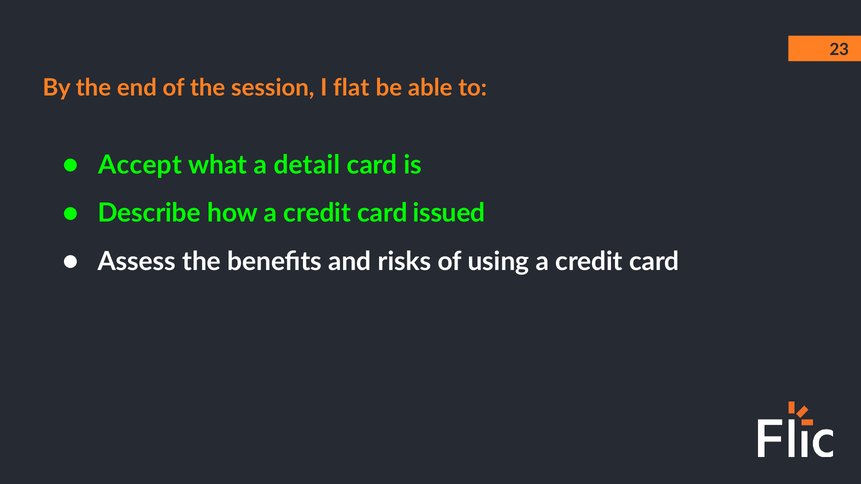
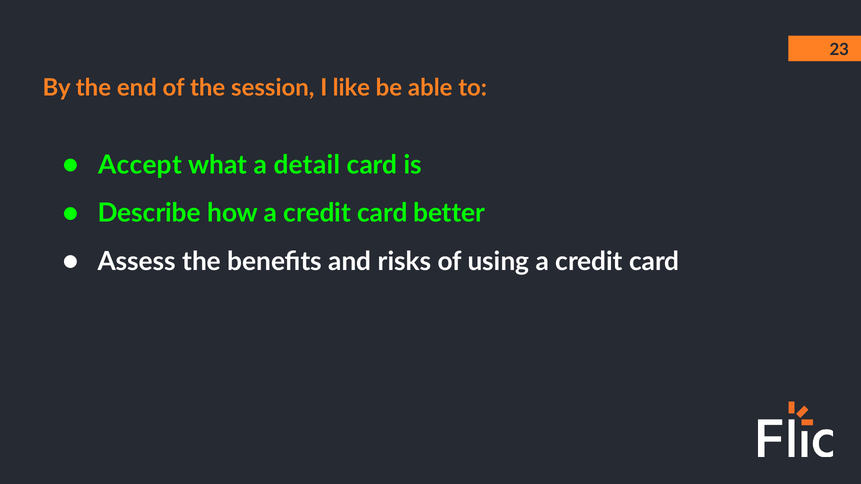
flat: flat -> like (351, 88)
issued: issued -> better (449, 213)
